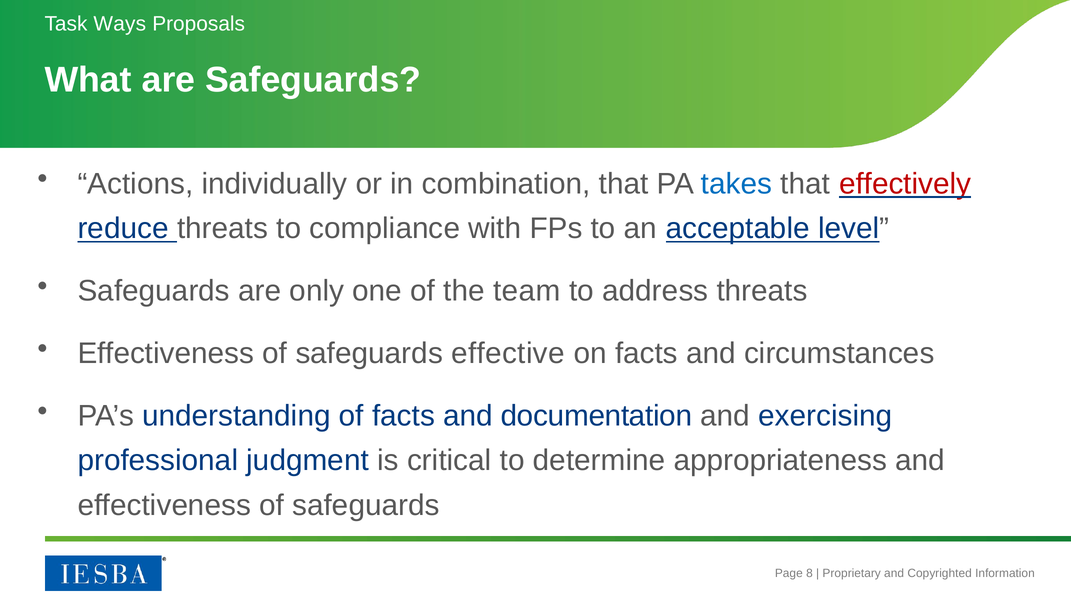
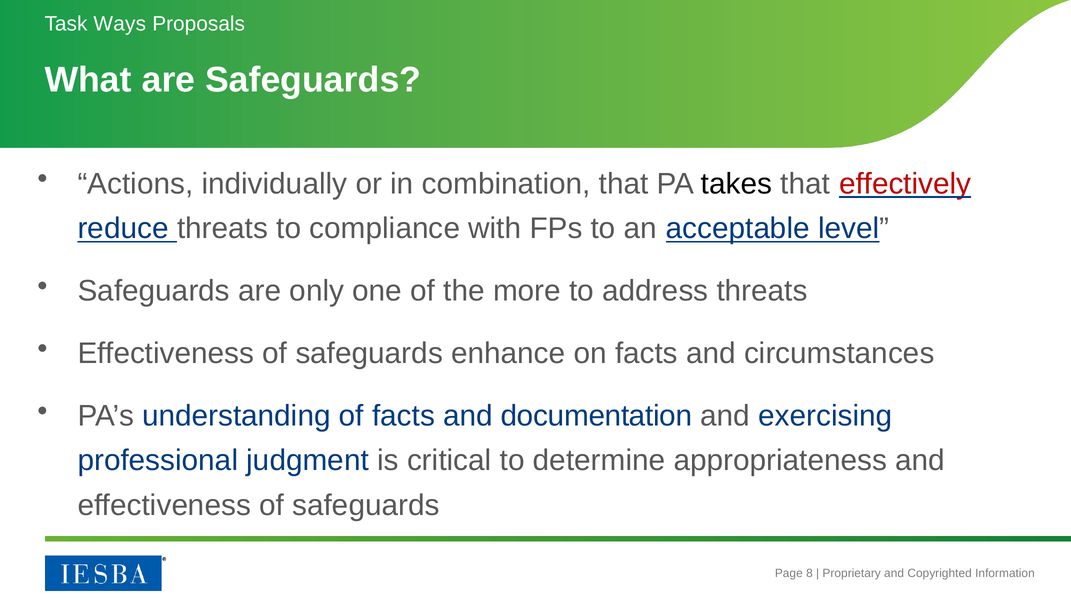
takes colour: blue -> black (736, 184)
team: team -> more (527, 291)
effective: effective -> enhance (508, 353)
